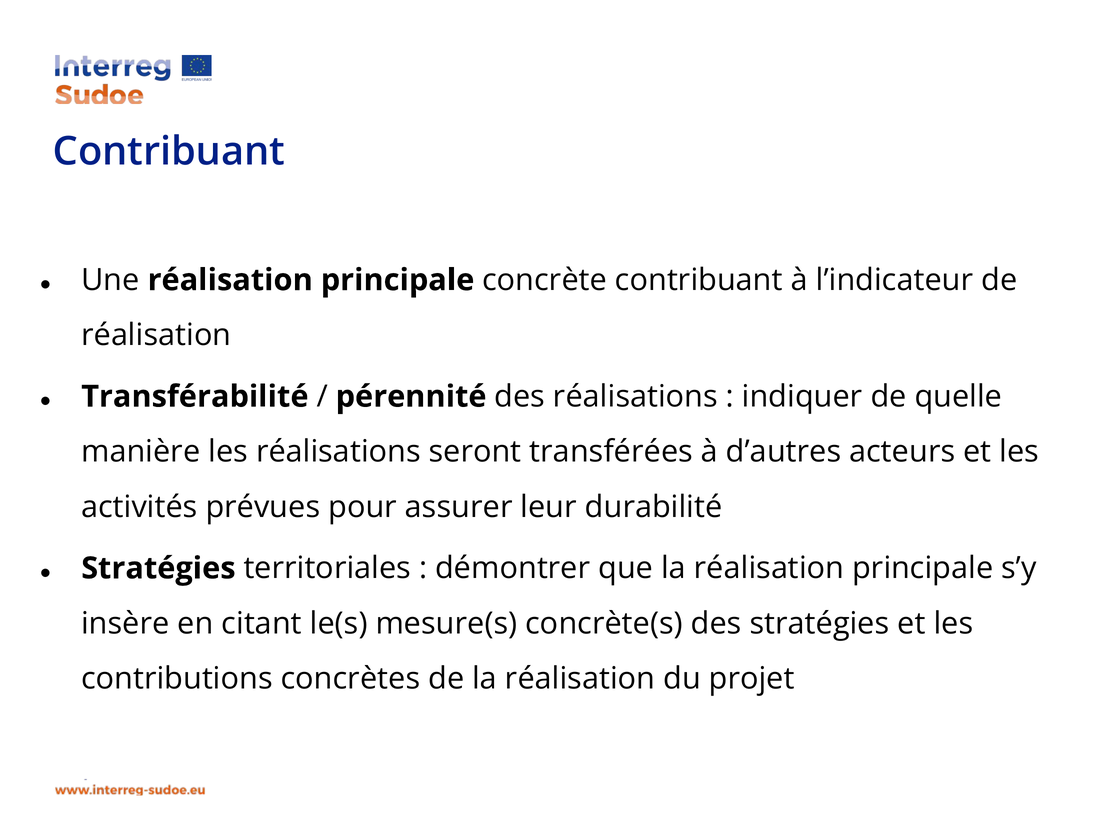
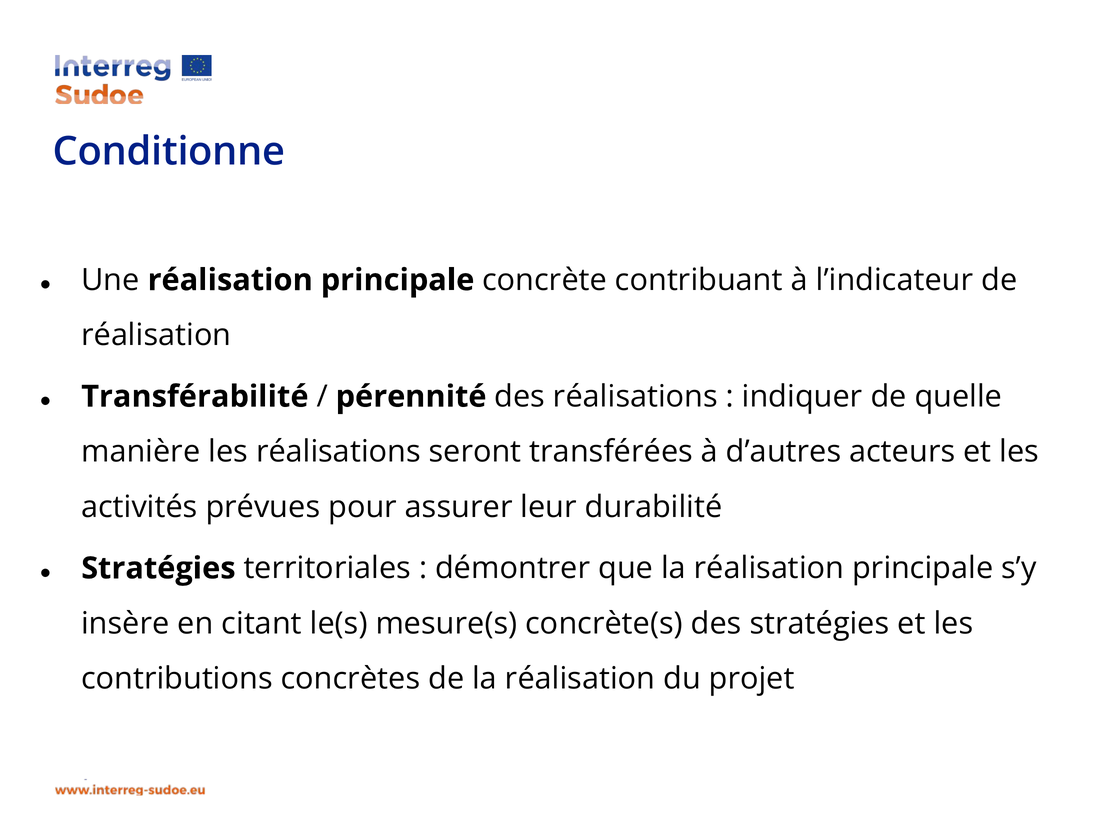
Contribuant: Contribuant -> Conditionne (169, 152)
